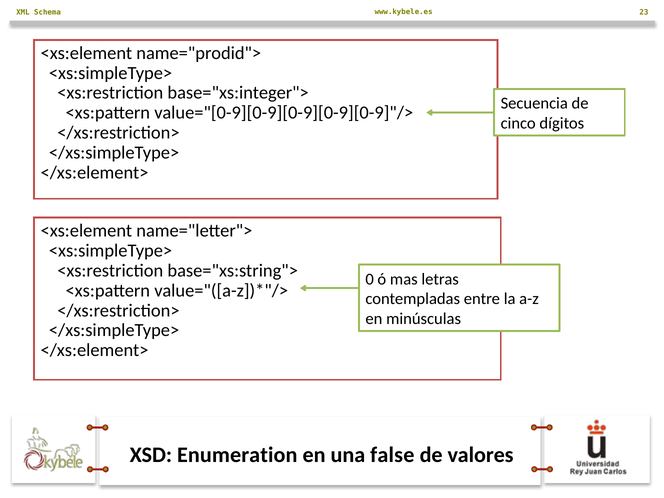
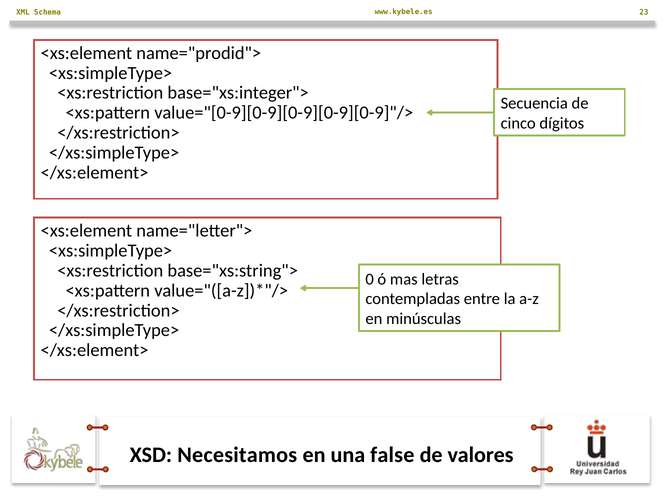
Enumeration: Enumeration -> Necesitamos (237, 455)
